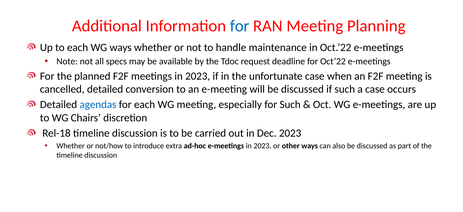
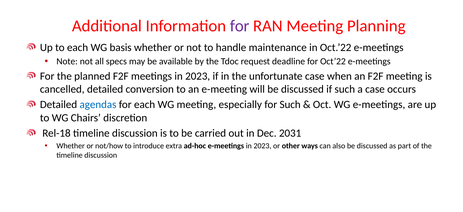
for colour: blue -> purple (240, 26)
WG ways: ways -> basis (121, 47)
Dec 2023: 2023 -> 2031 (290, 133)
